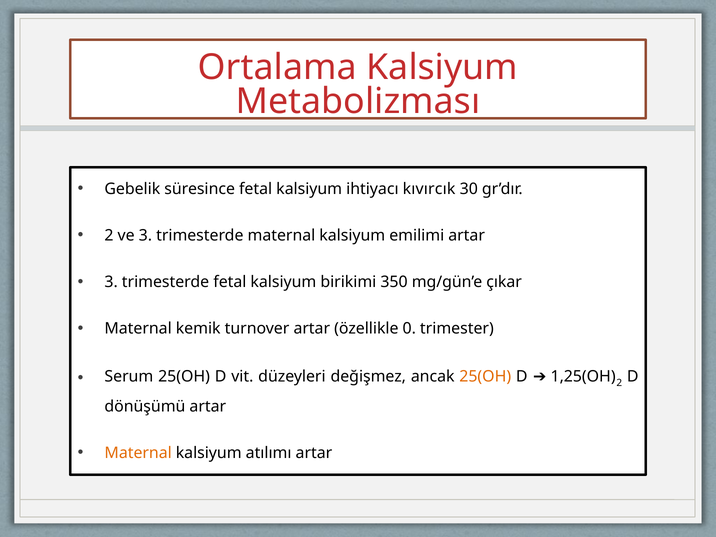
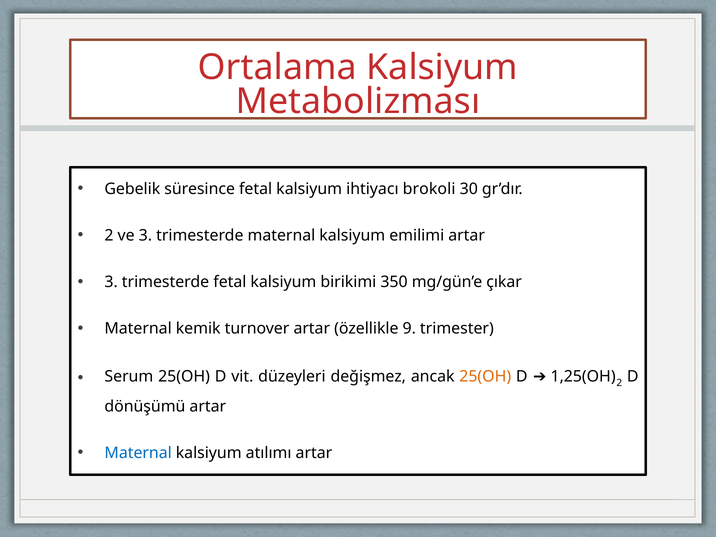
kıvırcık: kıvırcık -> brokoli (429, 189)
0: 0 -> 9 (409, 329)
Maternal colour: orange -> blue (138, 453)
